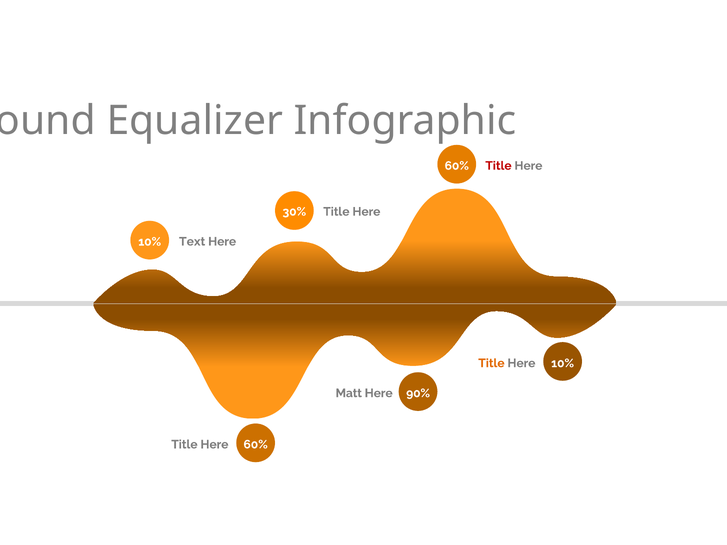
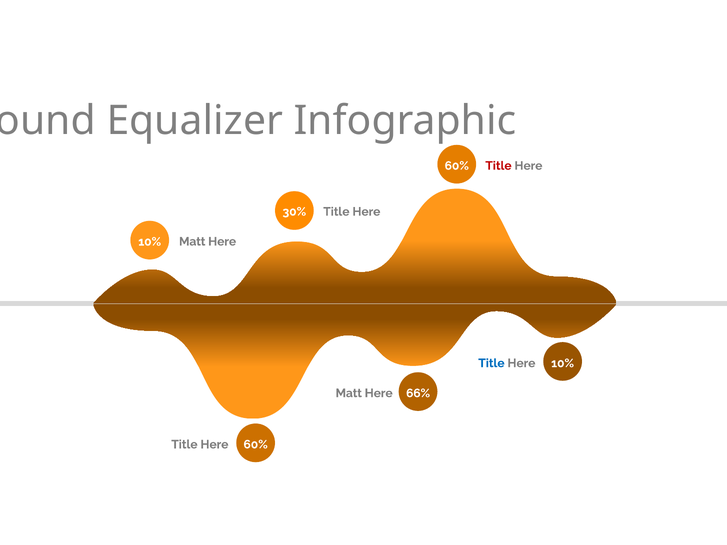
Text: Text -> Matt (192, 242)
Title colour: orange -> blue (491, 363)
90%: 90% -> 66% (418, 393)
